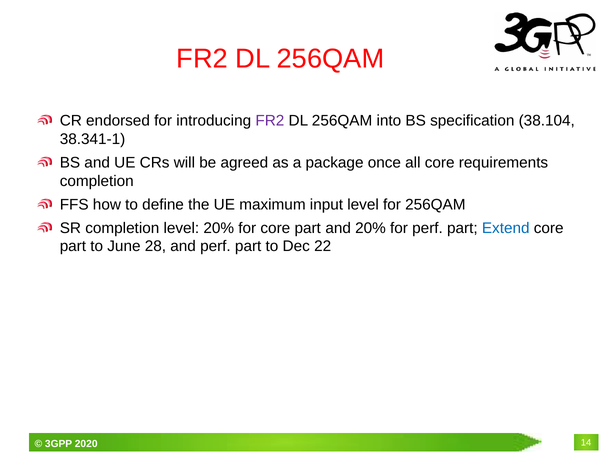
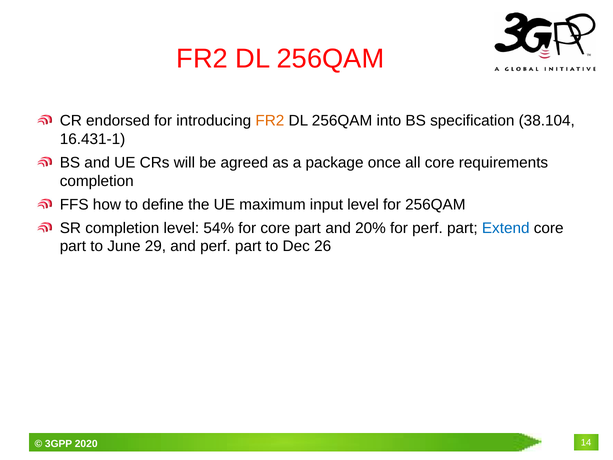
FR2 colour: purple -> orange (270, 121)
38.341-1: 38.341-1 -> 16.431-1 (93, 139)
level 20%: 20% -> 54% (219, 228)
28: 28 -> 29 (155, 246)
22: 22 -> 26 (323, 246)
